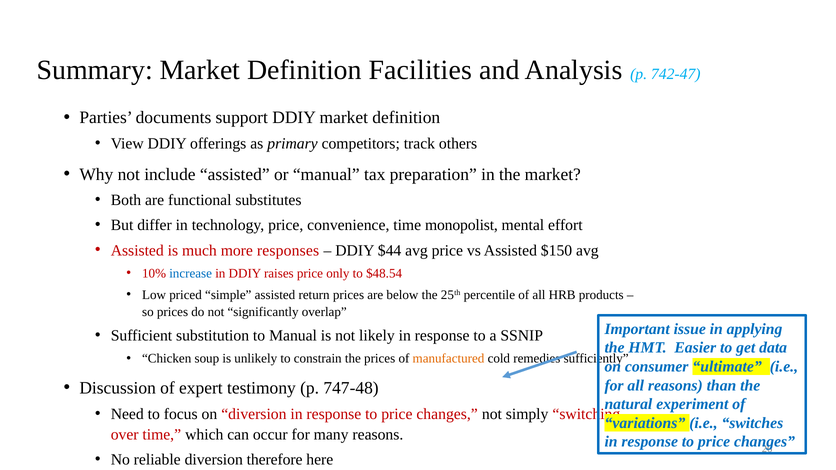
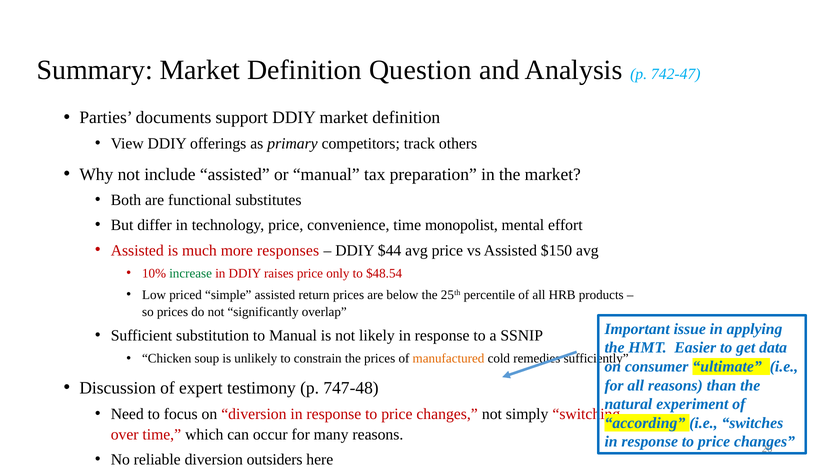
Facilities: Facilities -> Question (420, 70)
increase colour: blue -> green (191, 273)
variations: variations -> according (645, 423)
therefore: therefore -> outsiders (275, 460)
